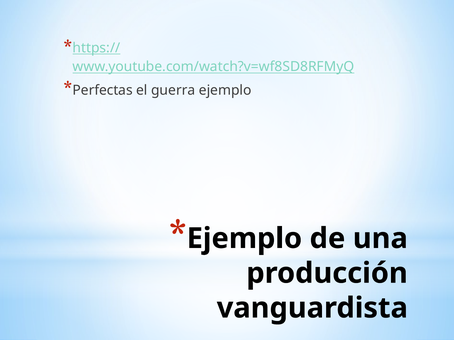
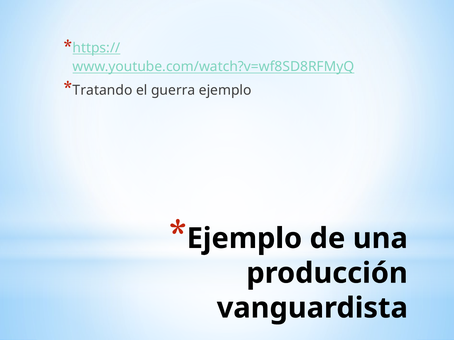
Perfectas: Perfectas -> Tratando (103, 90)
